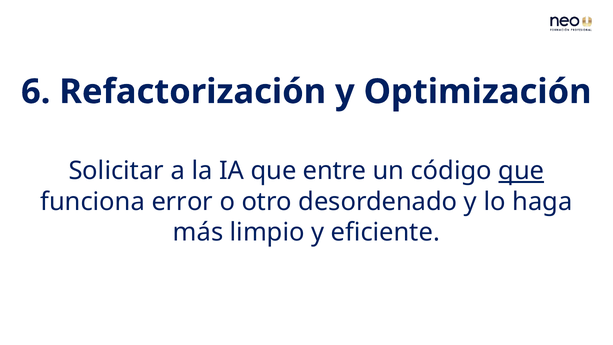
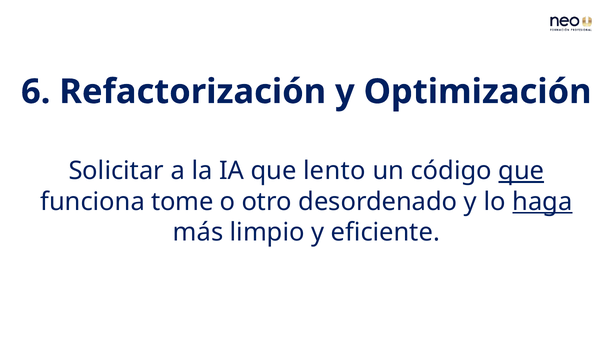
entre: entre -> lento (334, 171)
error: error -> tome (182, 202)
haga underline: none -> present (542, 202)
